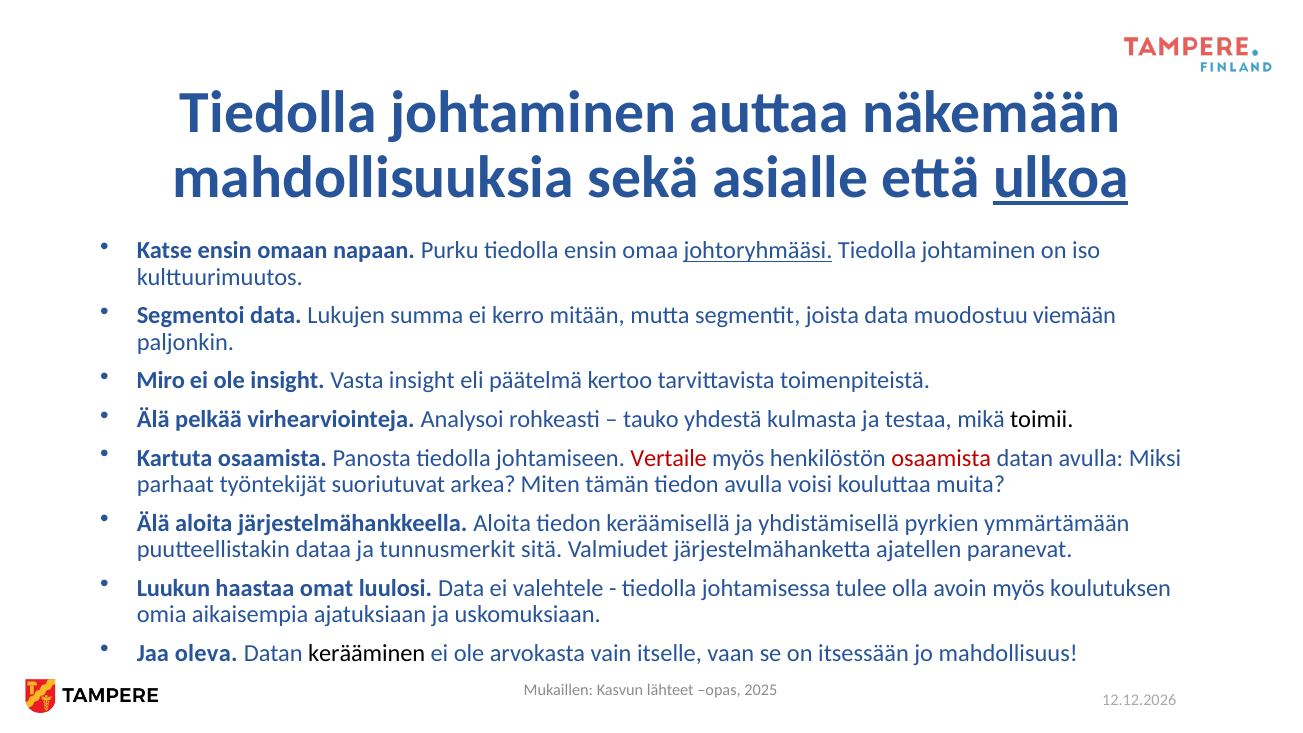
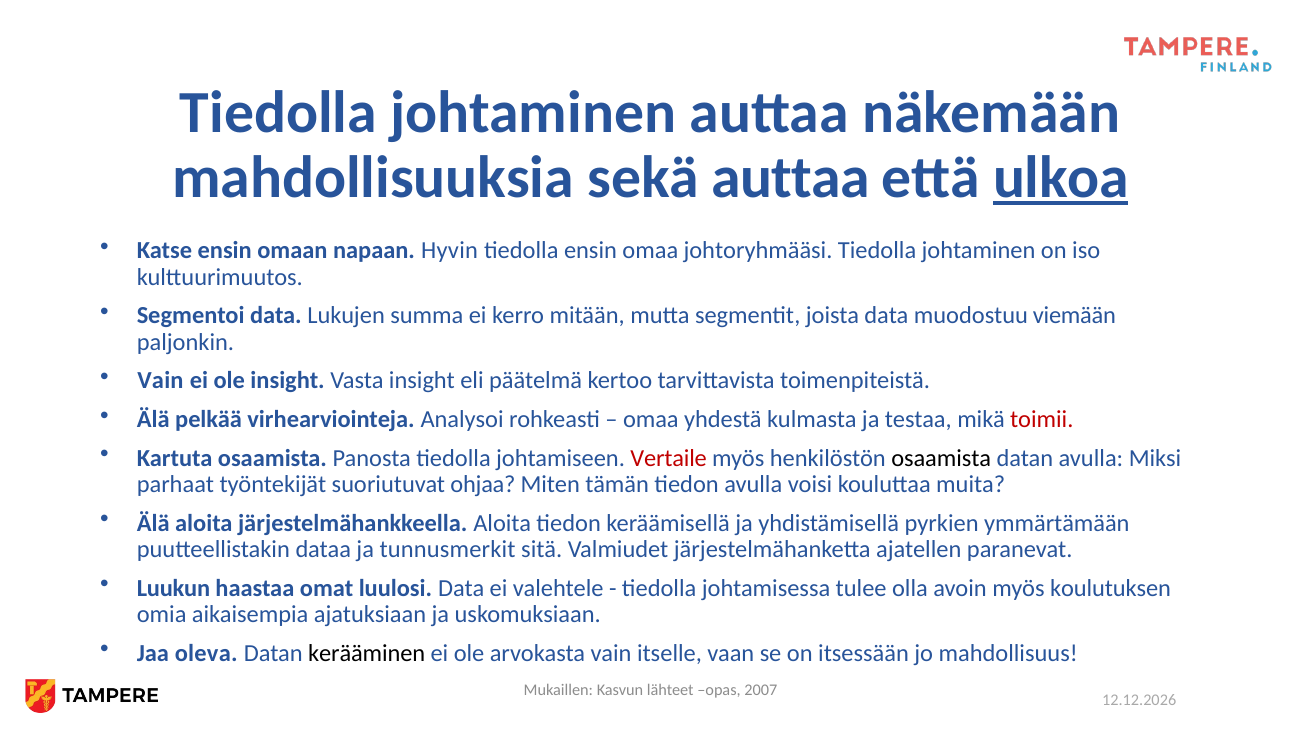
sekä asialle: asialle -> auttaa (791, 178)
Purku: Purku -> Hyvin (450, 251)
johtoryhmääsi underline: present -> none (758, 251)
Miro: Miro -> Vain (160, 381)
tauko: tauko -> omaa (651, 419)
toimii colour: black -> red (1042, 419)
osaamista colour: red -> black (941, 458)
arkea: arkea -> ohjaa (483, 484)
2025: 2025 -> 2007 (761, 690)
